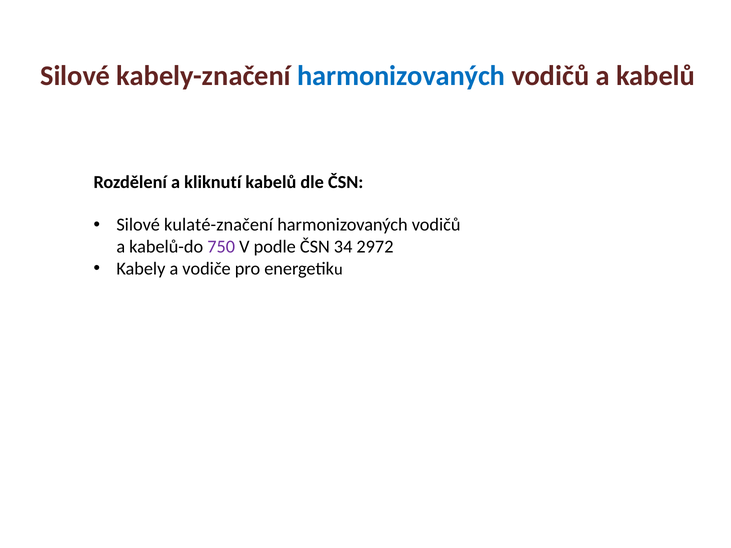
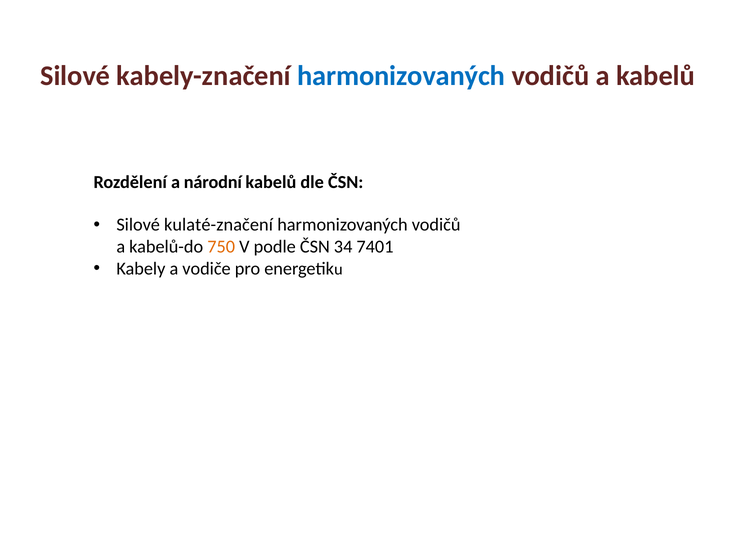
kliknutí: kliknutí -> národní (213, 182)
750 colour: purple -> orange (221, 247)
2972: 2972 -> 7401 (375, 247)
